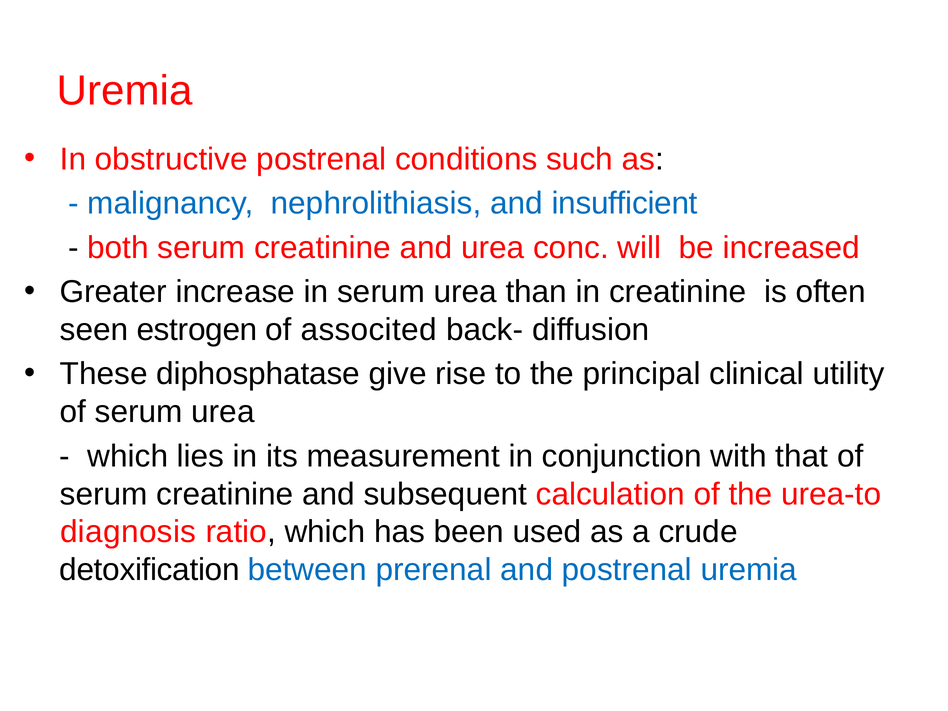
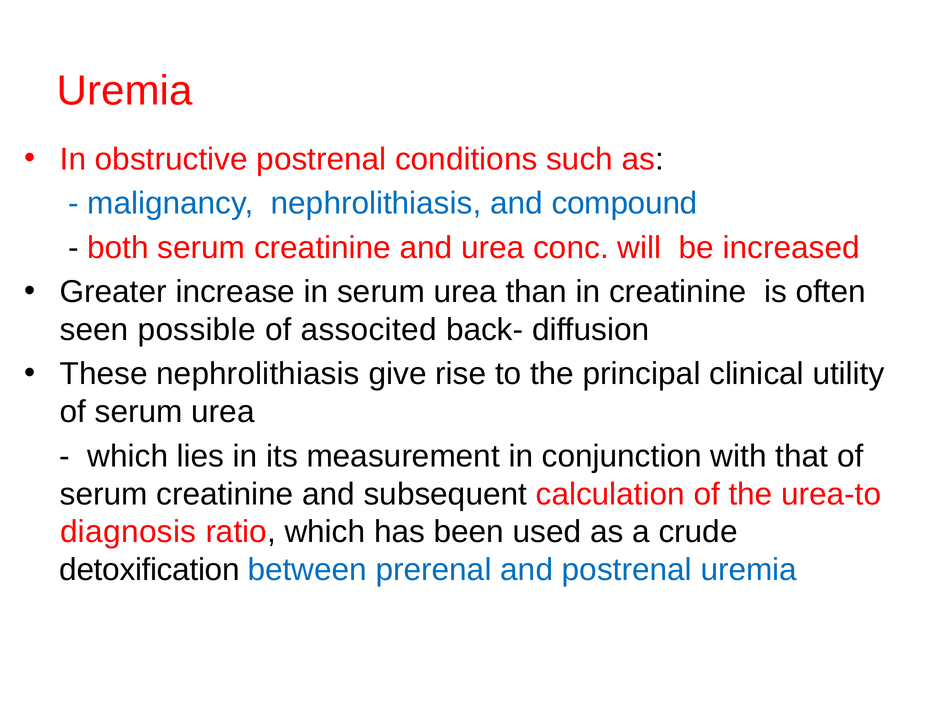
insufficient: insufficient -> compound (625, 203)
estrogen: estrogen -> possible (197, 330)
These diphosphatase: diphosphatase -> nephrolithiasis (258, 374)
